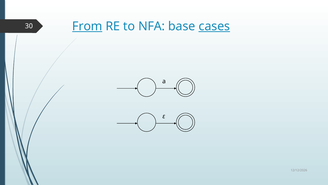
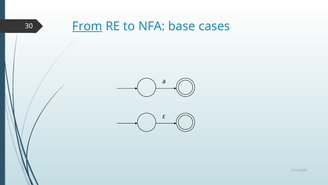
cases underline: present -> none (214, 26)
